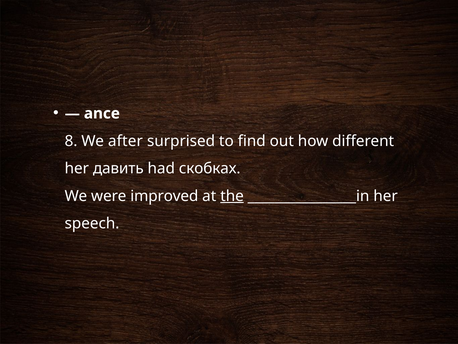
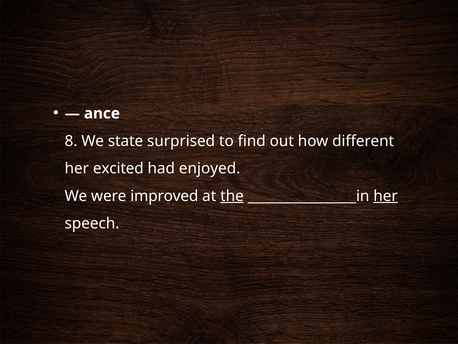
after: after -> state (126, 141)
давить: давить -> excited (118, 168)
скобках: скобках -> enjoyed (210, 168)
her underline: none -> present (386, 196)
